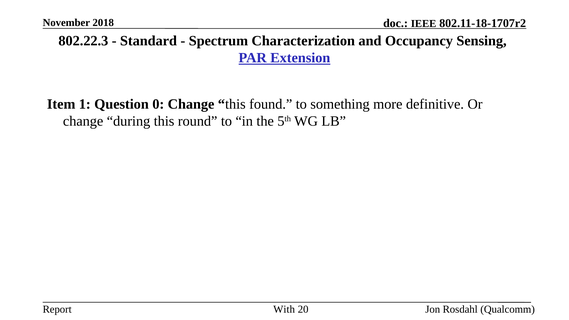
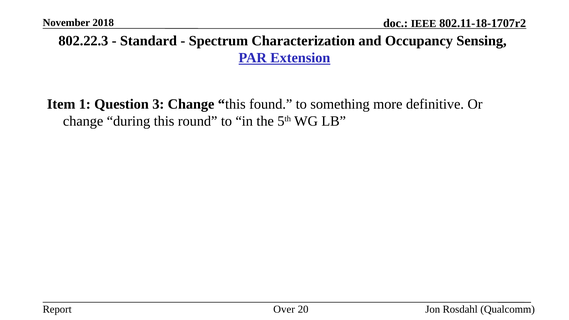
0: 0 -> 3 (158, 104)
With: With -> Over (284, 309)
